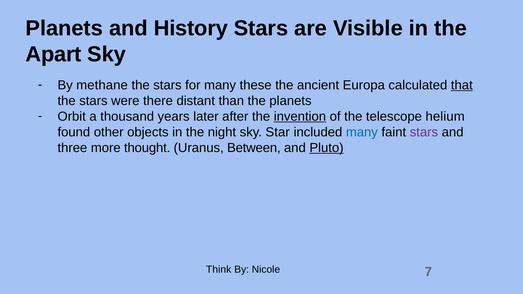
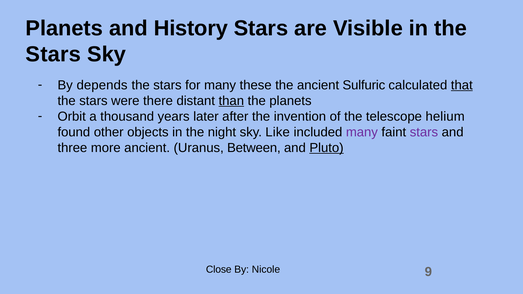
Apart: Apart -> Stars (53, 54)
methane: methane -> depends (102, 85)
Europa: Europa -> Sulfuric (364, 85)
than underline: none -> present (231, 101)
invention underline: present -> none (300, 117)
Star: Star -> Like (278, 132)
many colour: blue -> purple (362, 132)
more thought: thought -> ancient (147, 148)
Think: Think -> Close (219, 270)
7: 7 -> 9 (428, 272)
